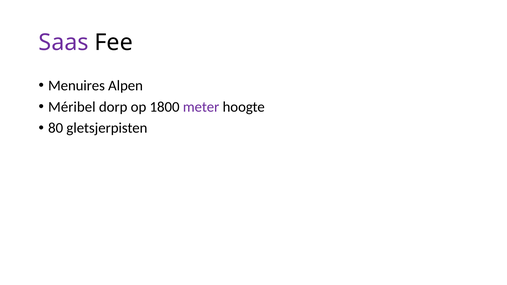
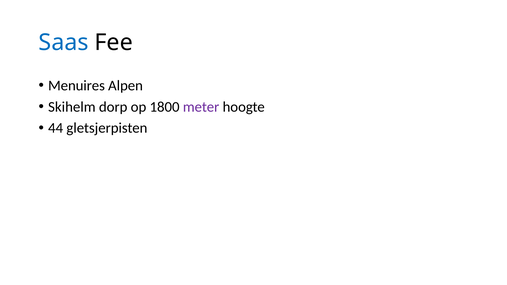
Saas colour: purple -> blue (64, 43)
Méribel: Méribel -> Skihelm (72, 107)
80: 80 -> 44 (56, 128)
